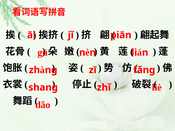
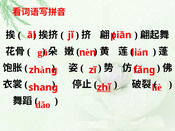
zhǐ underline: none -> present (104, 88)
